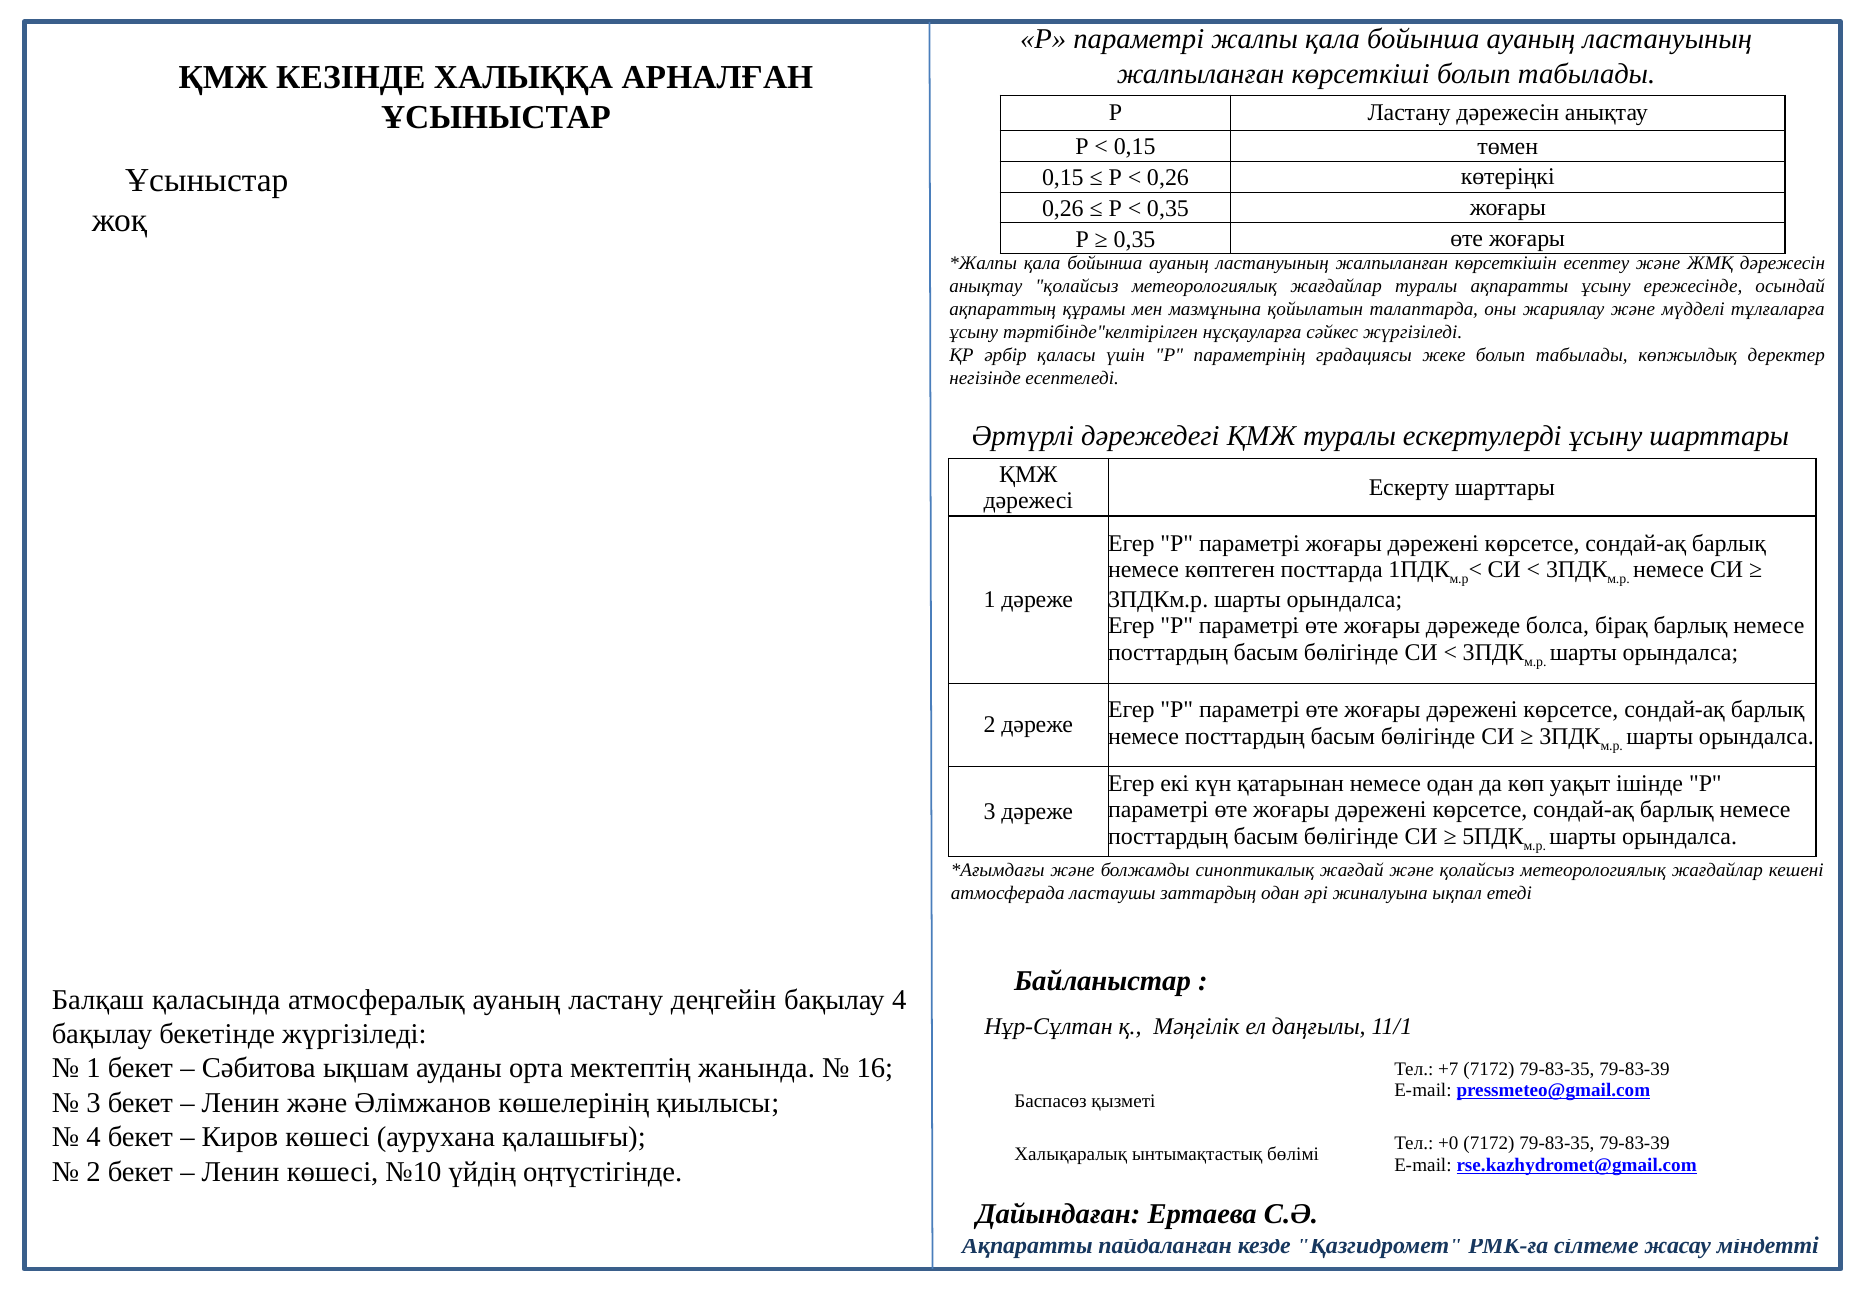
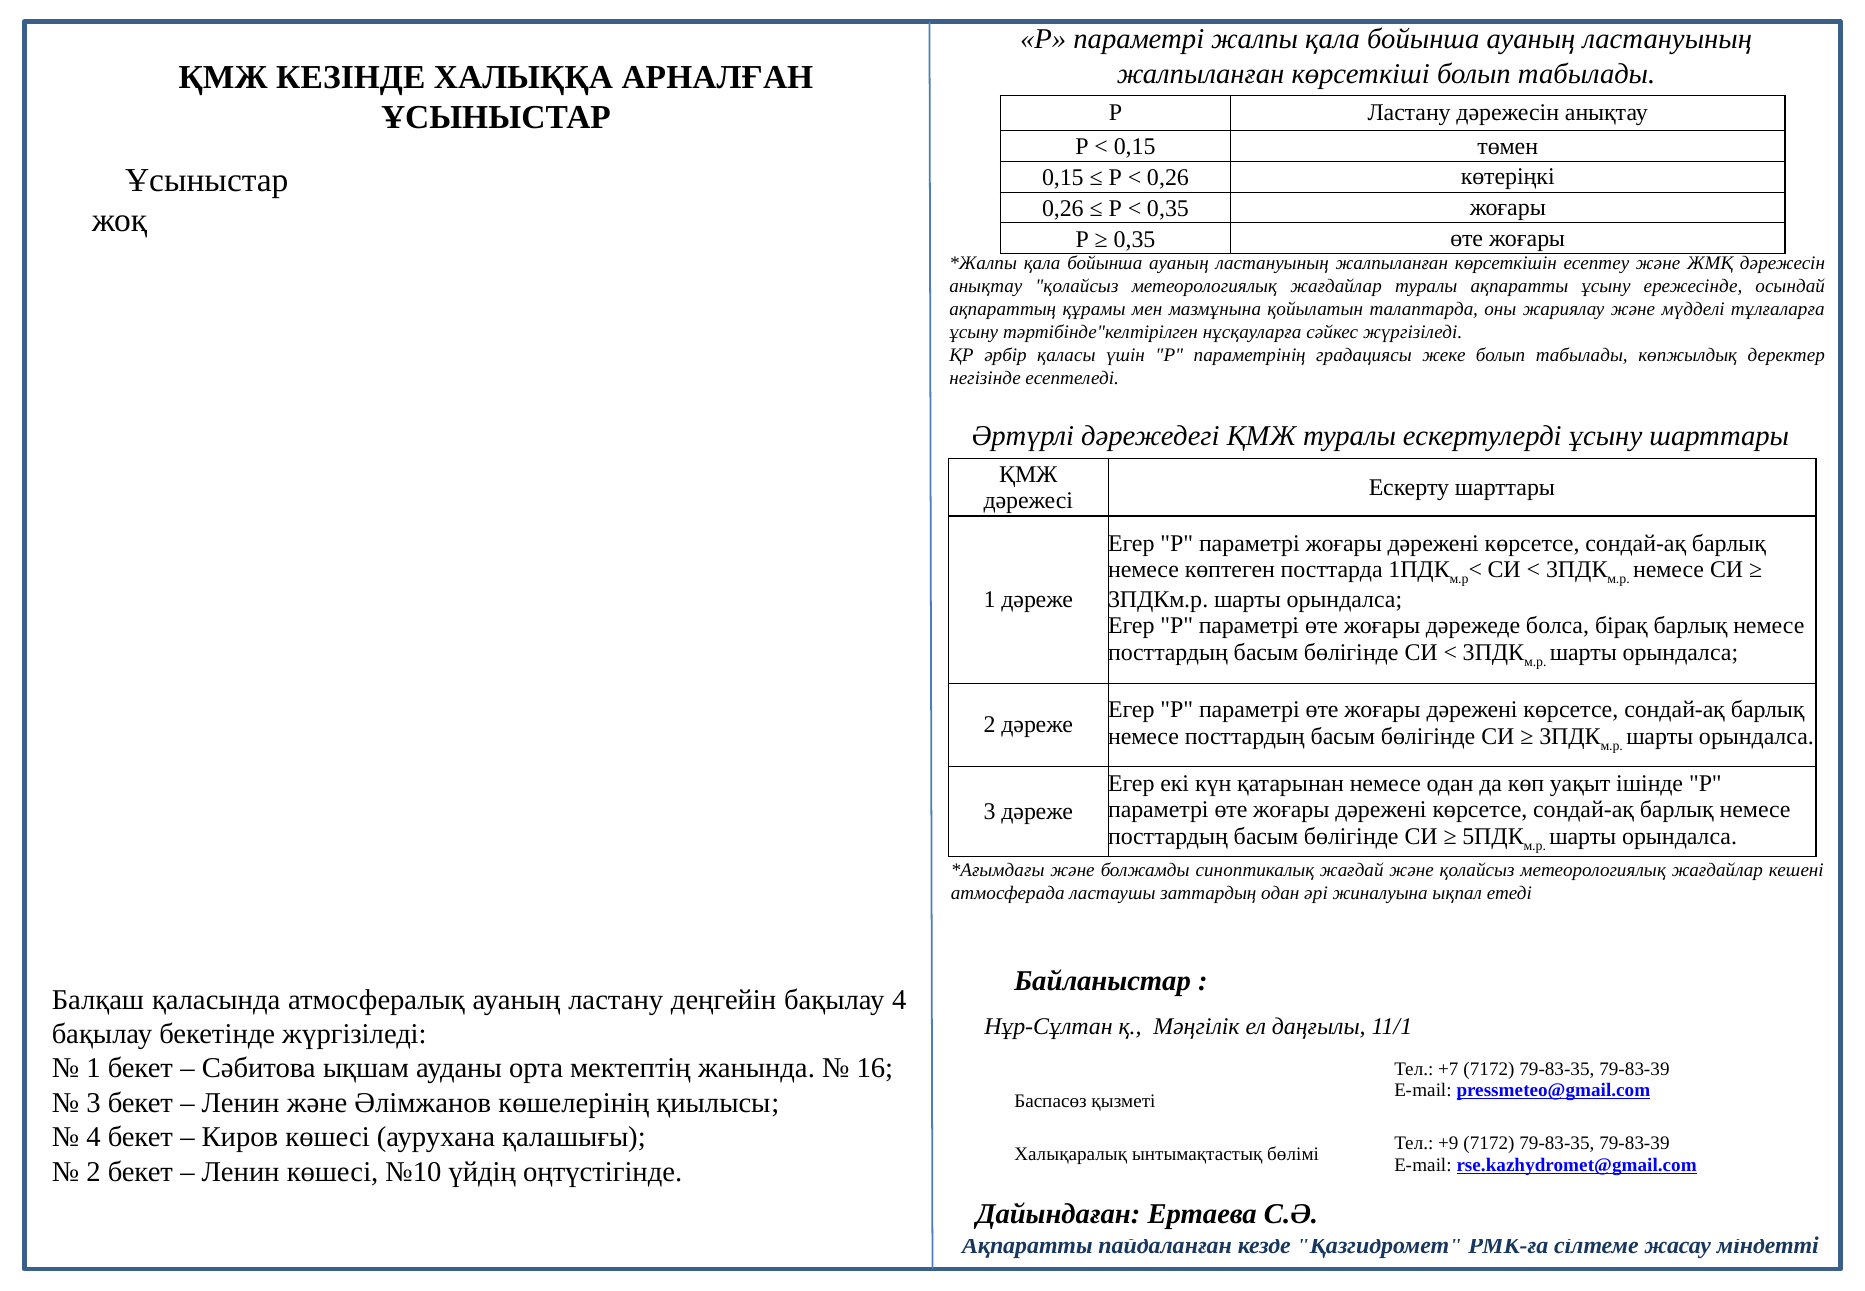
+0: +0 -> +9 (1448, 1144)
